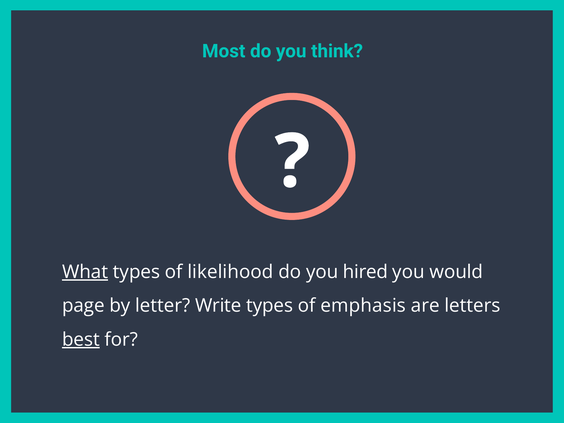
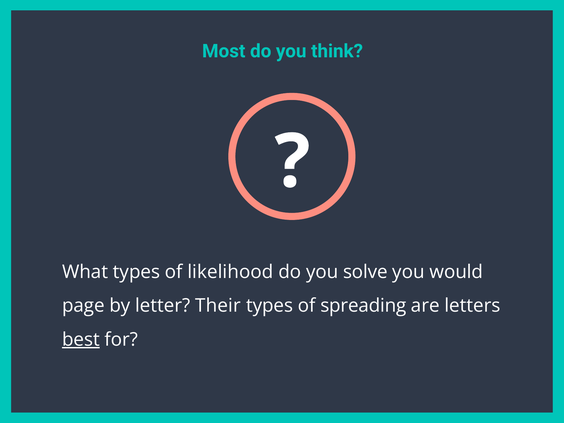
What underline: present -> none (85, 272)
hired: hired -> solve (365, 272)
Write: Write -> Their (218, 306)
emphasis: emphasis -> spreading (363, 306)
